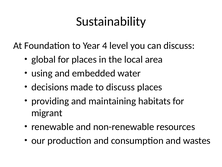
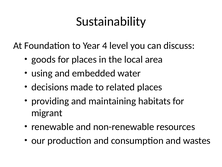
global: global -> goods (44, 59)
to discuss: discuss -> related (120, 87)
